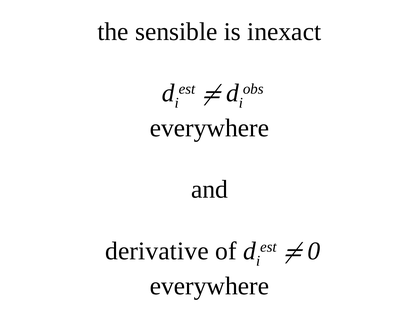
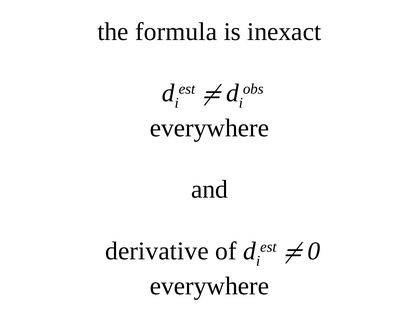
sensible: sensible -> formula (176, 32)
